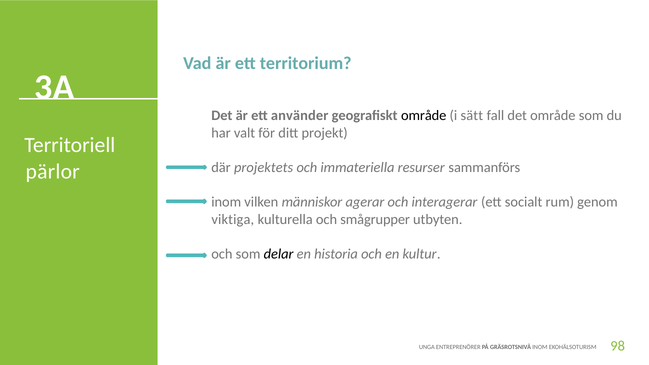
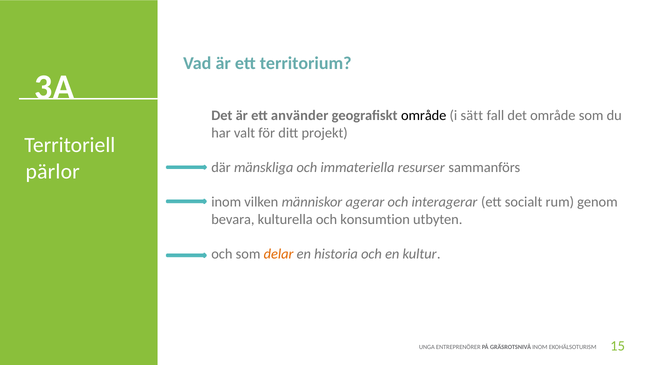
projektets: projektets -> mänskliga (264, 168)
viktiga: viktiga -> bevara (233, 219)
smågrupper: smågrupper -> konsumtion (375, 219)
delar colour: black -> orange (279, 254)
98: 98 -> 15 (618, 346)
